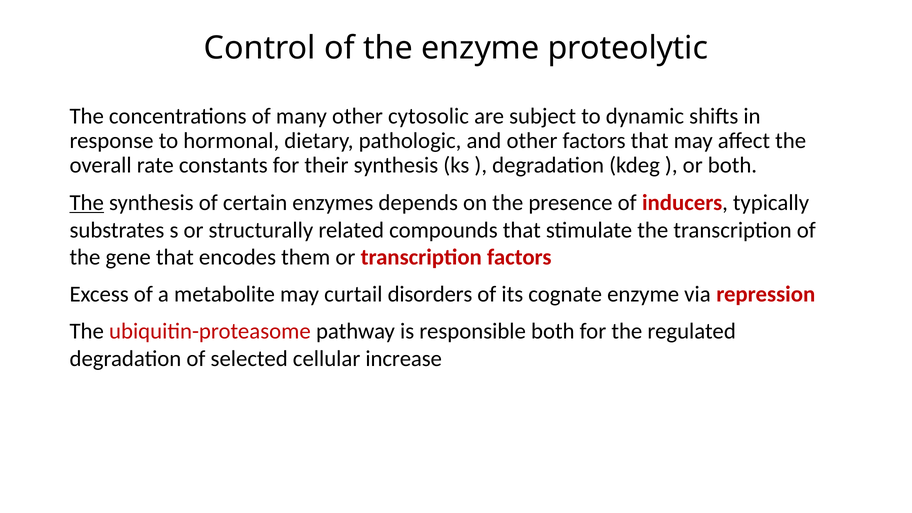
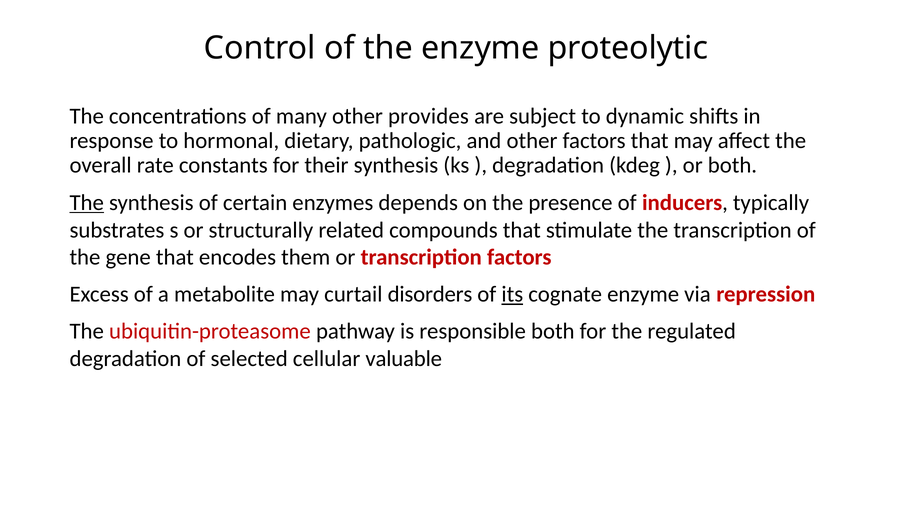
cytosolic: cytosolic -> provides (428, 116)
its underline: none -> present (512, 294)
increase: increase -> valuable (404, 358)
